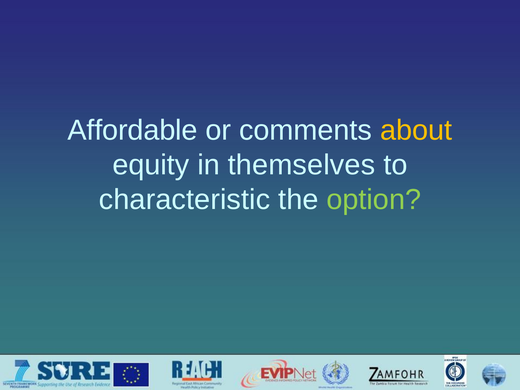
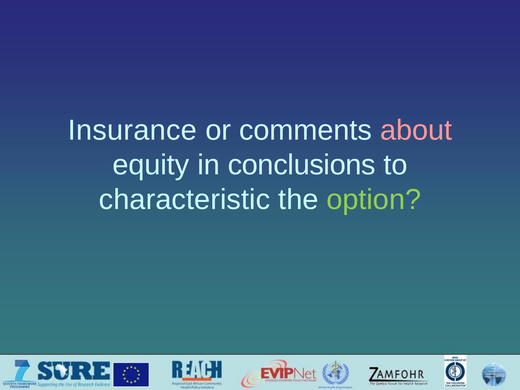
Affordable: Affordable -> Insurance (132, 130)
about colour: yellow -> pink (416, 130)
themselves: themselves -> conclusions (302, 165)
